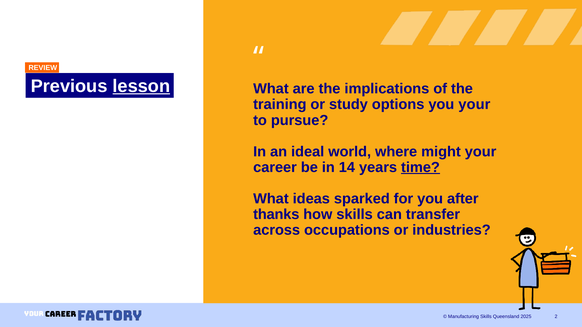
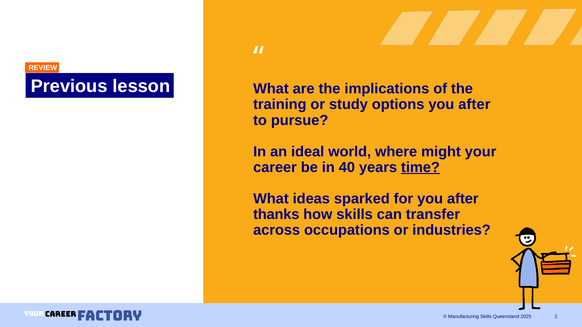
lesson underline: present -> none (141, 86)
options you your: your -> after (474, 105)
14: 14 -> 40 (347, 167)
